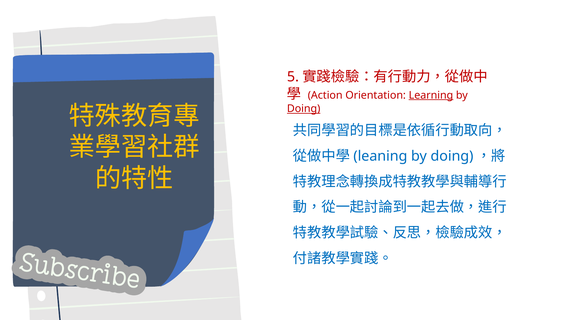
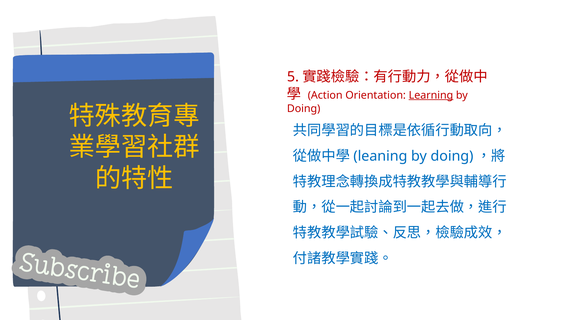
Doing underline: present -> none (304, 109)
